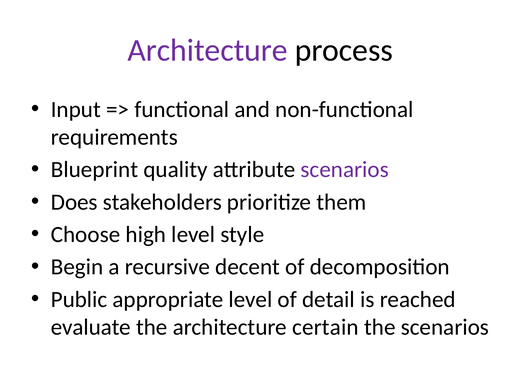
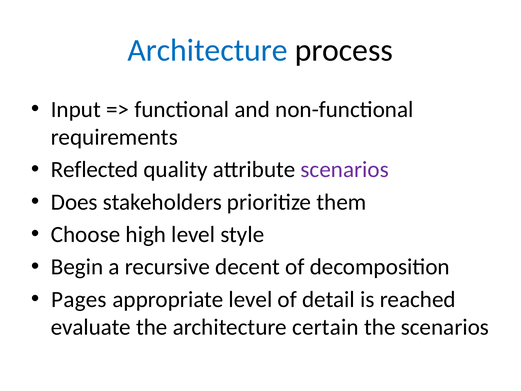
Architecture colour: purple -> blue (208, 50)
Blueprint: Blueprint -> Reflected (95, 170)
Public: Public -> Pages (79, 299)
